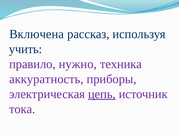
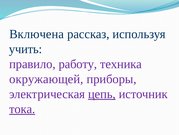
нужно: нужно -> работу (78, 64)
аккуратность: аккуратность -> окружающей (46, 79)
тока underline: none -> present (22, 108)
